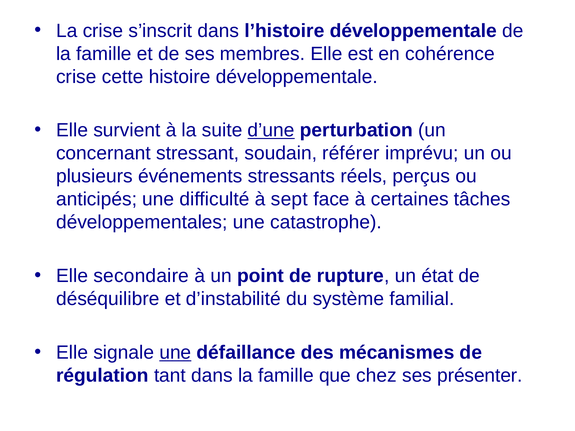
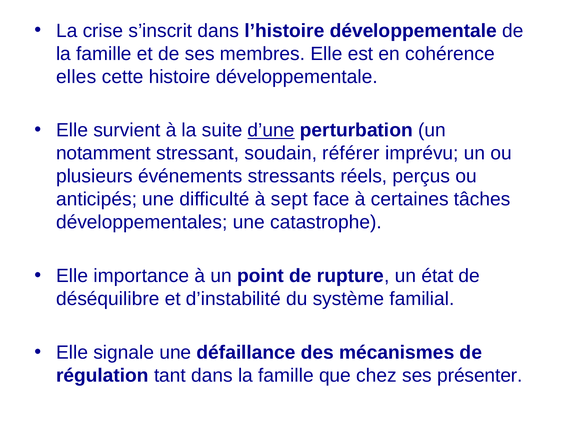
crise: crise -> elles (76, 77)
concernant: concernant -> notamment (104, 153)
secondaire: secondaire -> importance (141, 276)
une underline: present -> none (175, 353)
